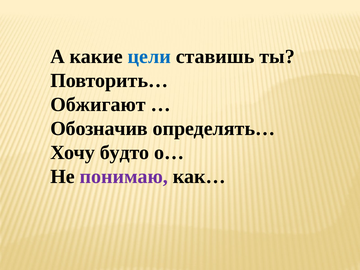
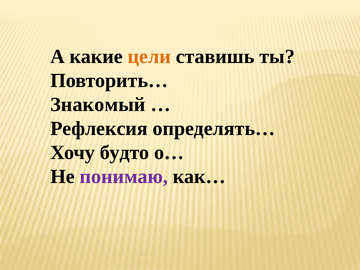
цели colour: blue -> orange (149, 57)
Обжигают: Обжигают -> Знакомый (98, 105)
Обозначив: Обозначив -> Рефлексия (99, 129)
